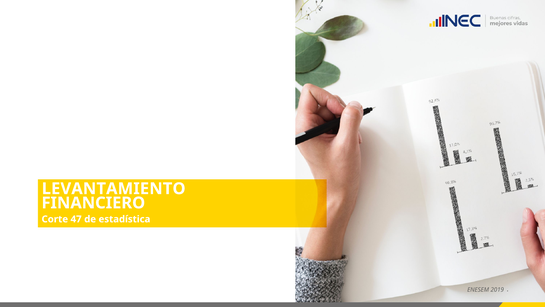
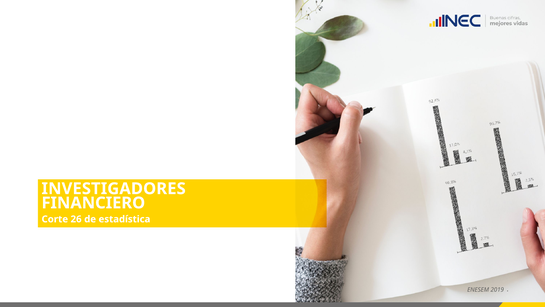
LEVANTAMIENTO: LEVANTAMIENTO -> INVESTIGADORES (114, 188)
47: 47 -> 26 (76, 219)
